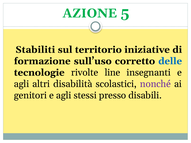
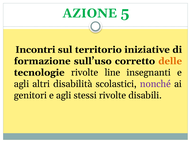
Stabiliti: Stabiliti -> Incontri (35, 50)
delle colour: blue -> orange (170, 61)
stessi presso: presso -> rivolte (113, 96)
